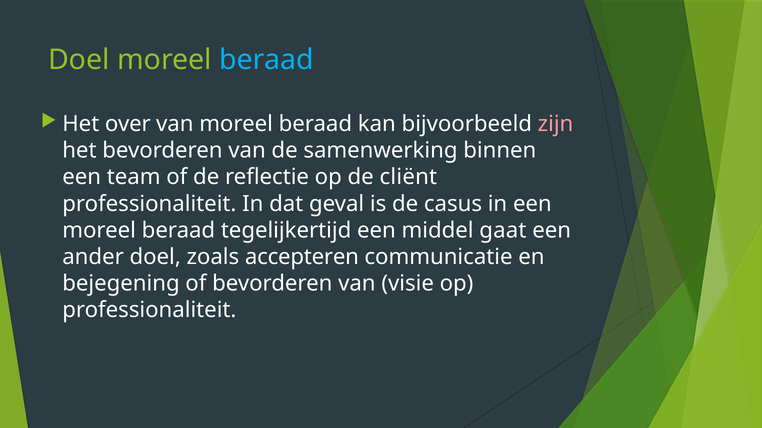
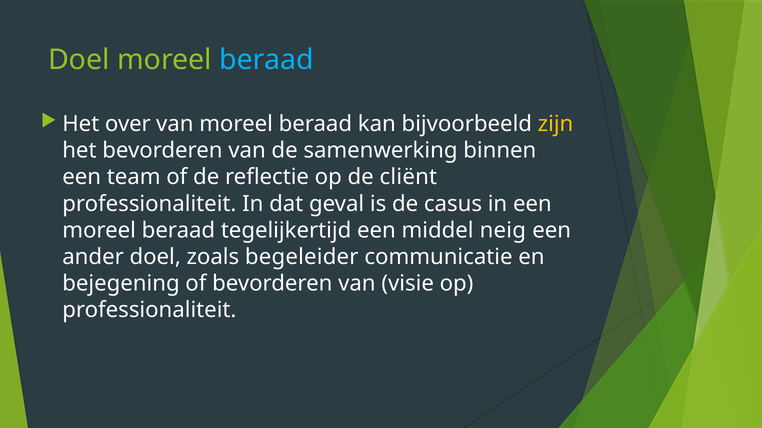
zijn colour: pink -> yellow (556, 124)
gaat: gaat -> neig (503, 231)
accepteren: accepteren -> begeleider (302, 257)
